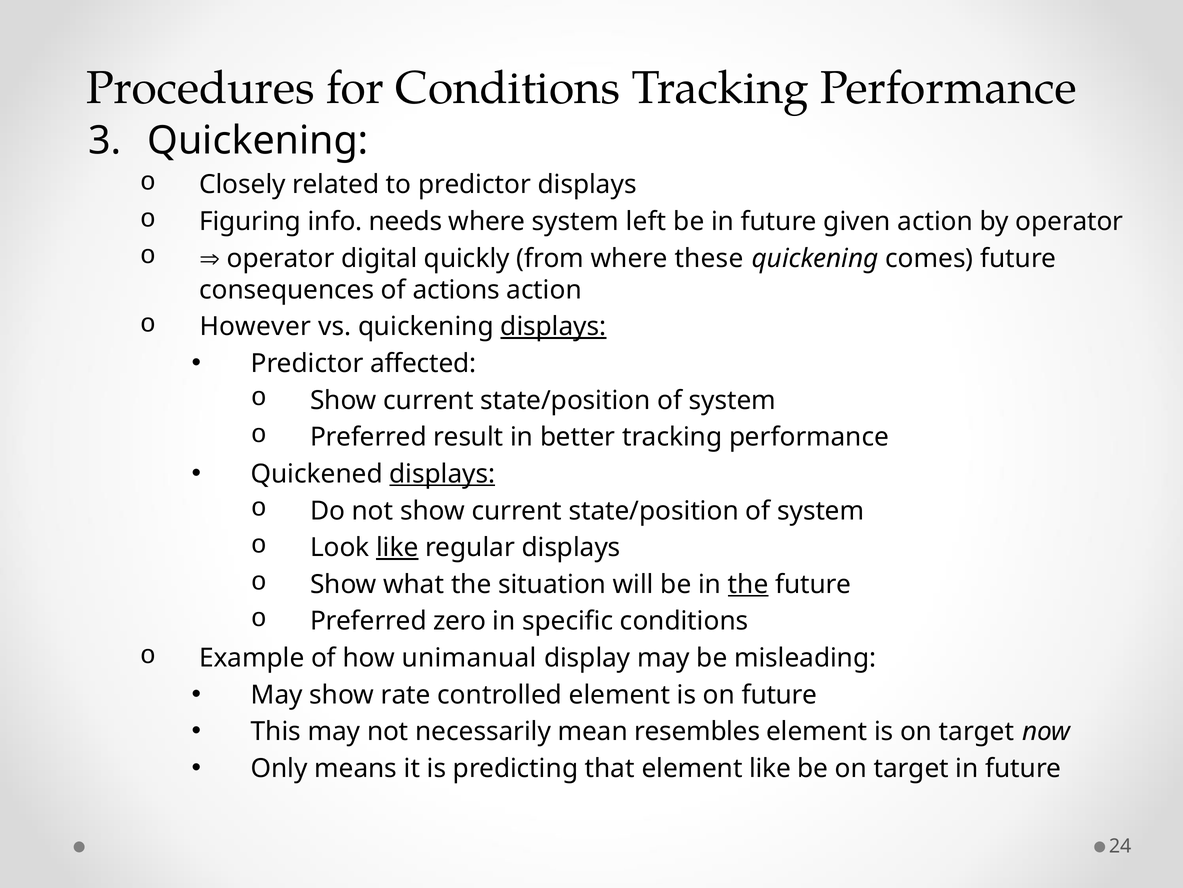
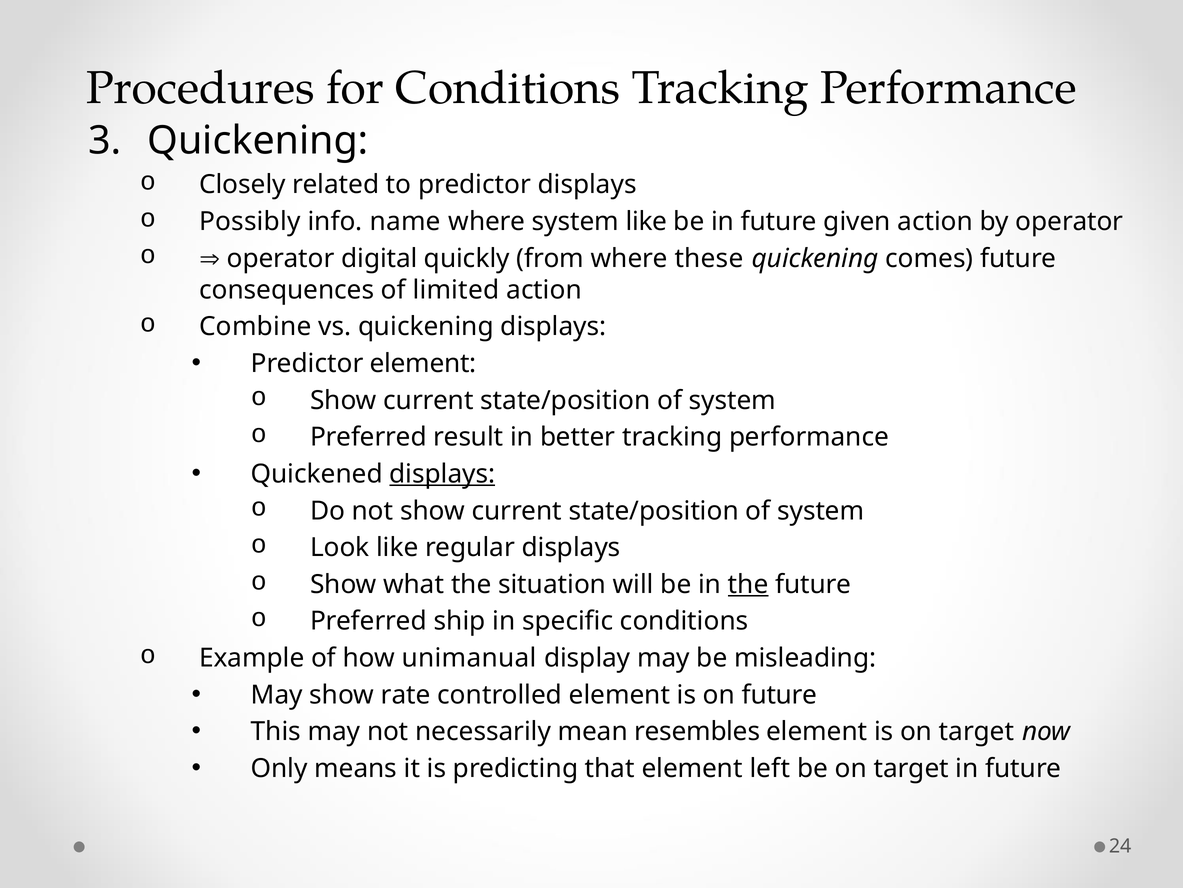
Figuring: Figuring -> Possibly (250, 221)
needs: needs -> name (405, 221)
system left: left -> like (646, 221)
actions: actions -> limited (456, 290)
However: However -> Combine (255, 326)
displays underline: present -> none (553, 326)
Predictor affected: affected -> element (423, 363)
like underline: present -> none (397, 547)
zero: zero -> ship (460, 621)
element like: like -> left (770, 768)
